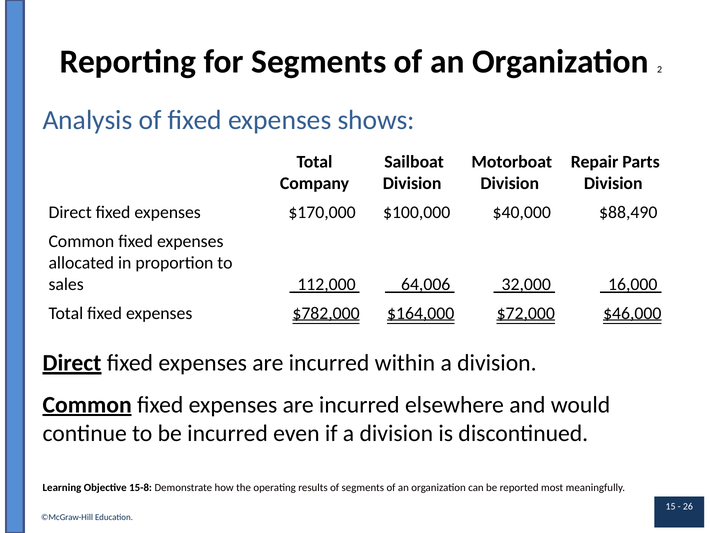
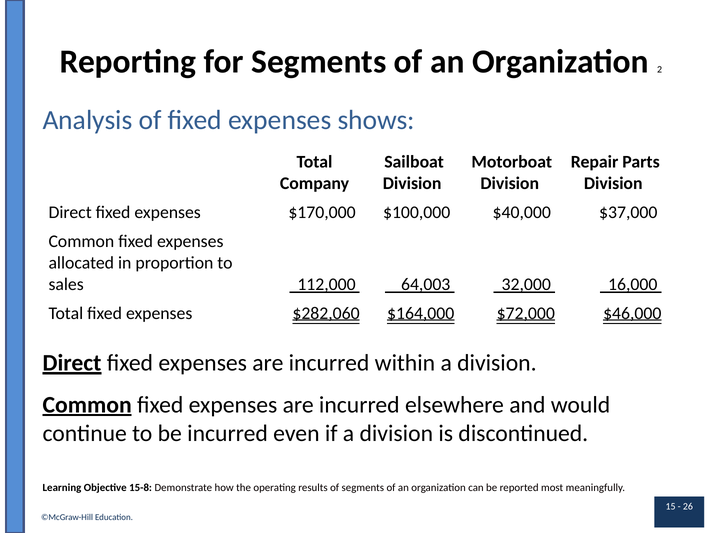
$88,490: $88,490 -> $37,000 (628, 212)
64,006: 64,006 -> 64,003 (426, 284)
$782,000: $782,000 -> $282,060 (326, 313)
